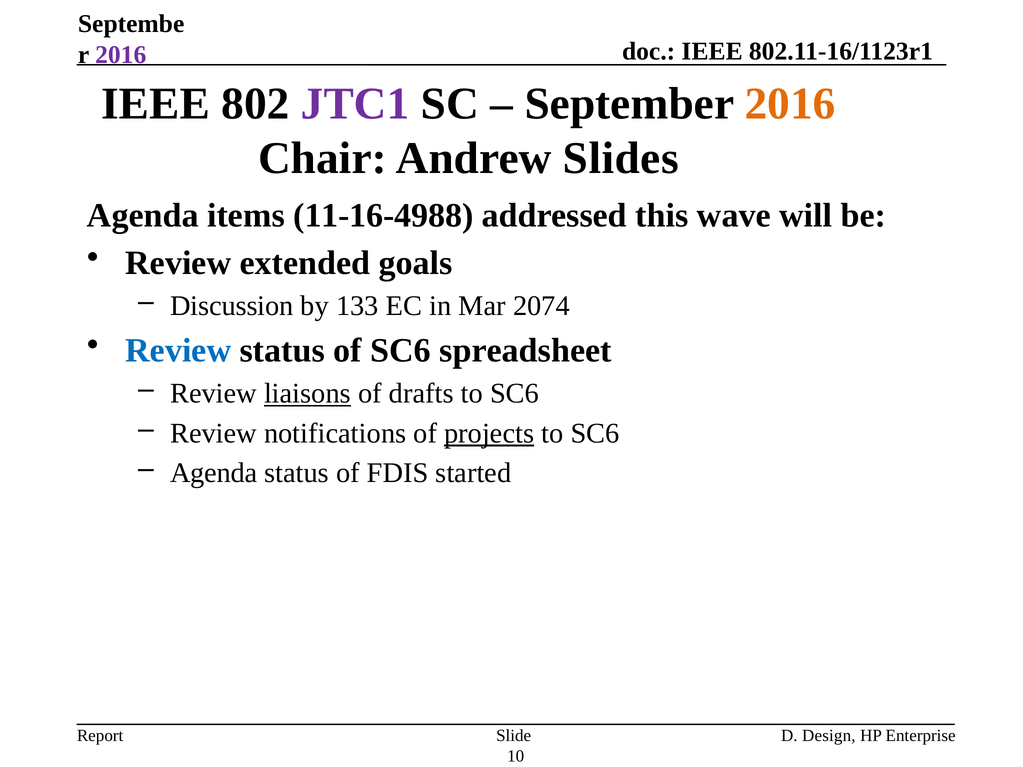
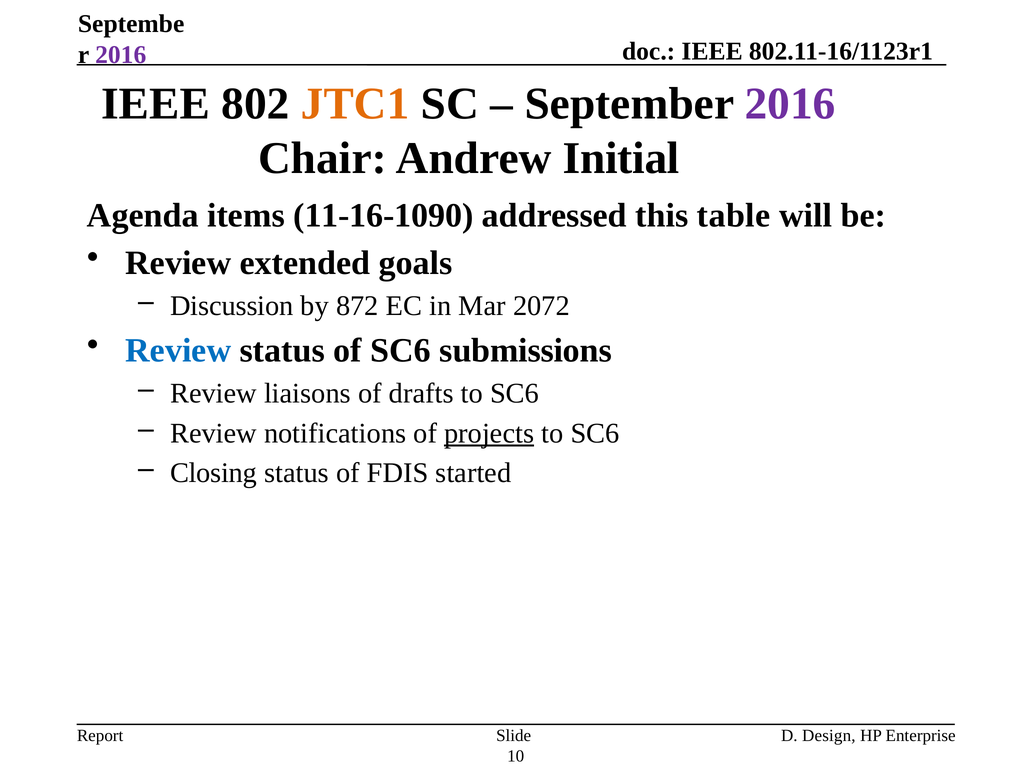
JTC1 colour: purple -> orange (355, 104)
2016 colour: orange -> purple (790, 104)
Slides: Slides -> Initial (621, 158)
11-16-4988: 11-16-4988 -> 11-16-1090 (383, 216)
wave: wave -> table (734, 216)
133: 133 -> 872 (357, 306)
2074: 2074 -> 2072 (541, 306)
spreadsheet: spreadsheet -> submissions (526, 351)
liaisons underline: present -> none (308, 394)
Agenda: Agenda -> Closing (214, 473)
